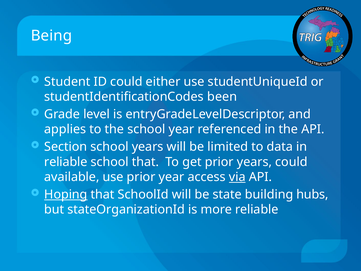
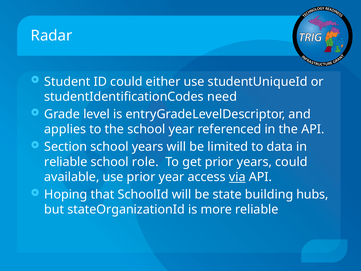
Being: Being -> Radar (51, 36)
been: been -> need (222, 97)
school that: that -> role (145, 162)
Hoping underline: present -> none (66, 194)
